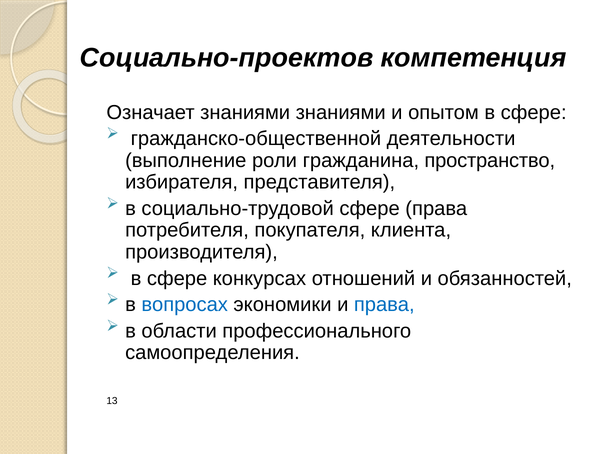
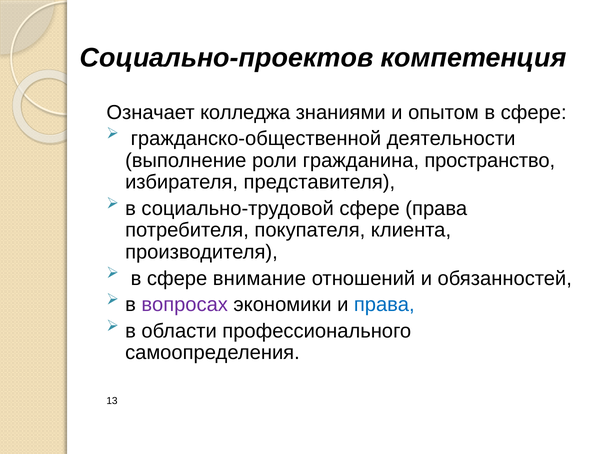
Означает знаниями: знаниями -> колледжа (245, 112)
конкурсах: конкурсах -> внимание (259, 278)
вопросах colour: blue -> purple (185, 305)
